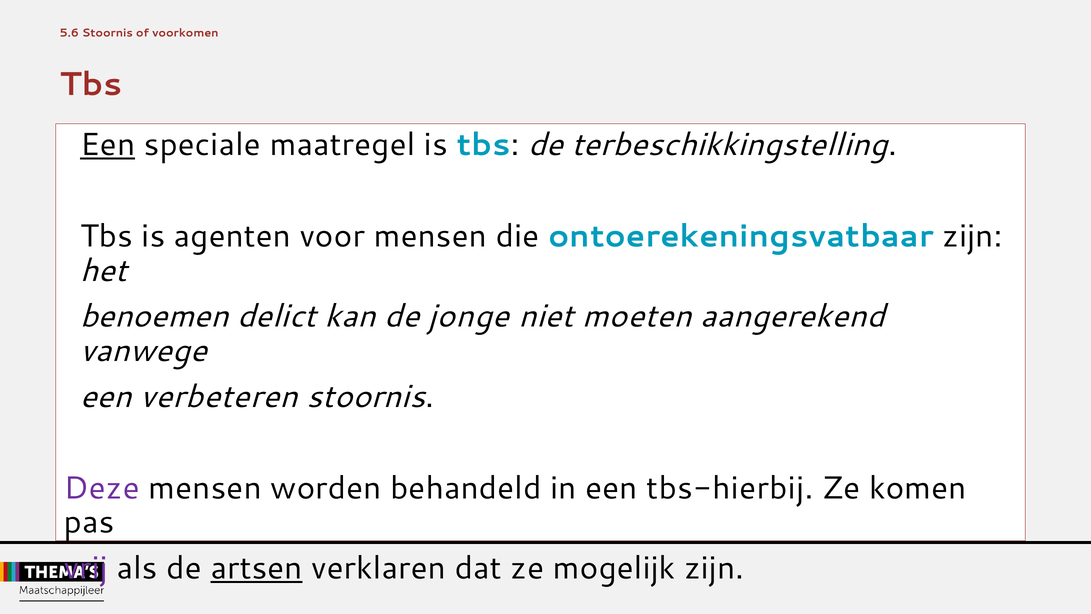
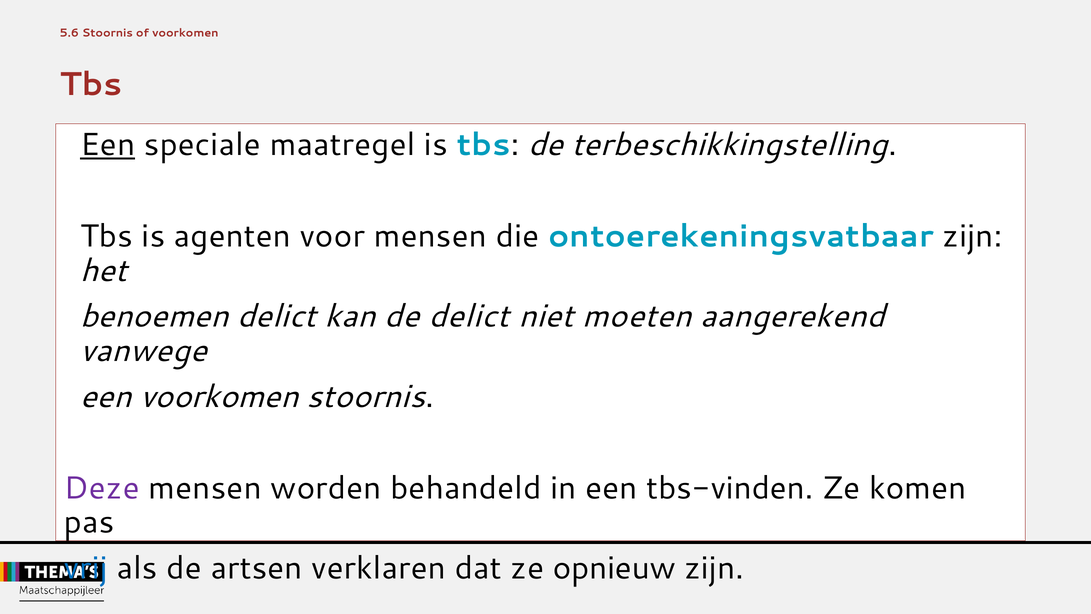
de jonge: jonge -> delict (469, 316)
een verbeteren: verbeteren -> voorkomen (219, 396)
tbs-hierbij: tbs-hierbij -> tbs-vinden (730, 488)
vrij colour: purple -> blue (86, 568)
artsen underline: present -> none (257, 568)
mogelijk: mogelijk -> opnieuw (614, 568)
